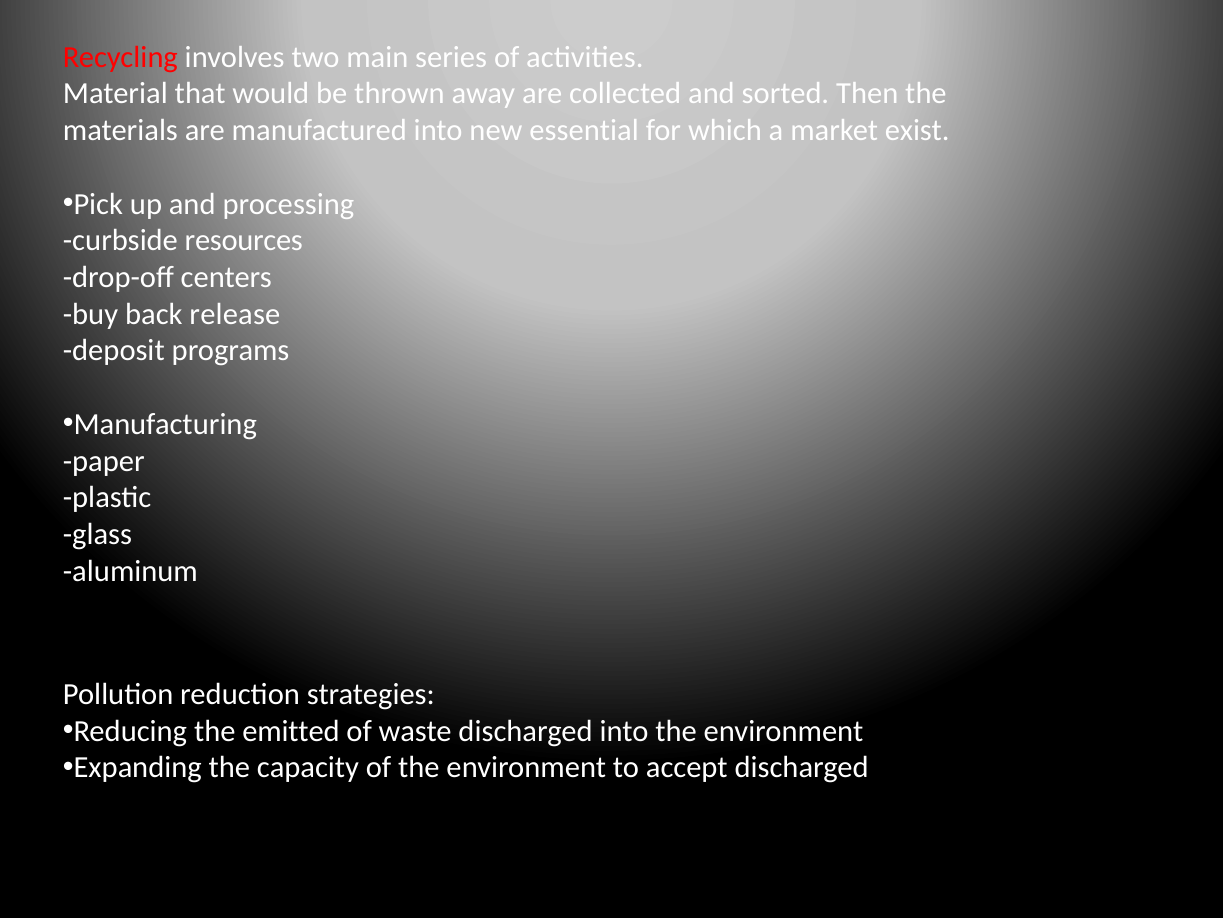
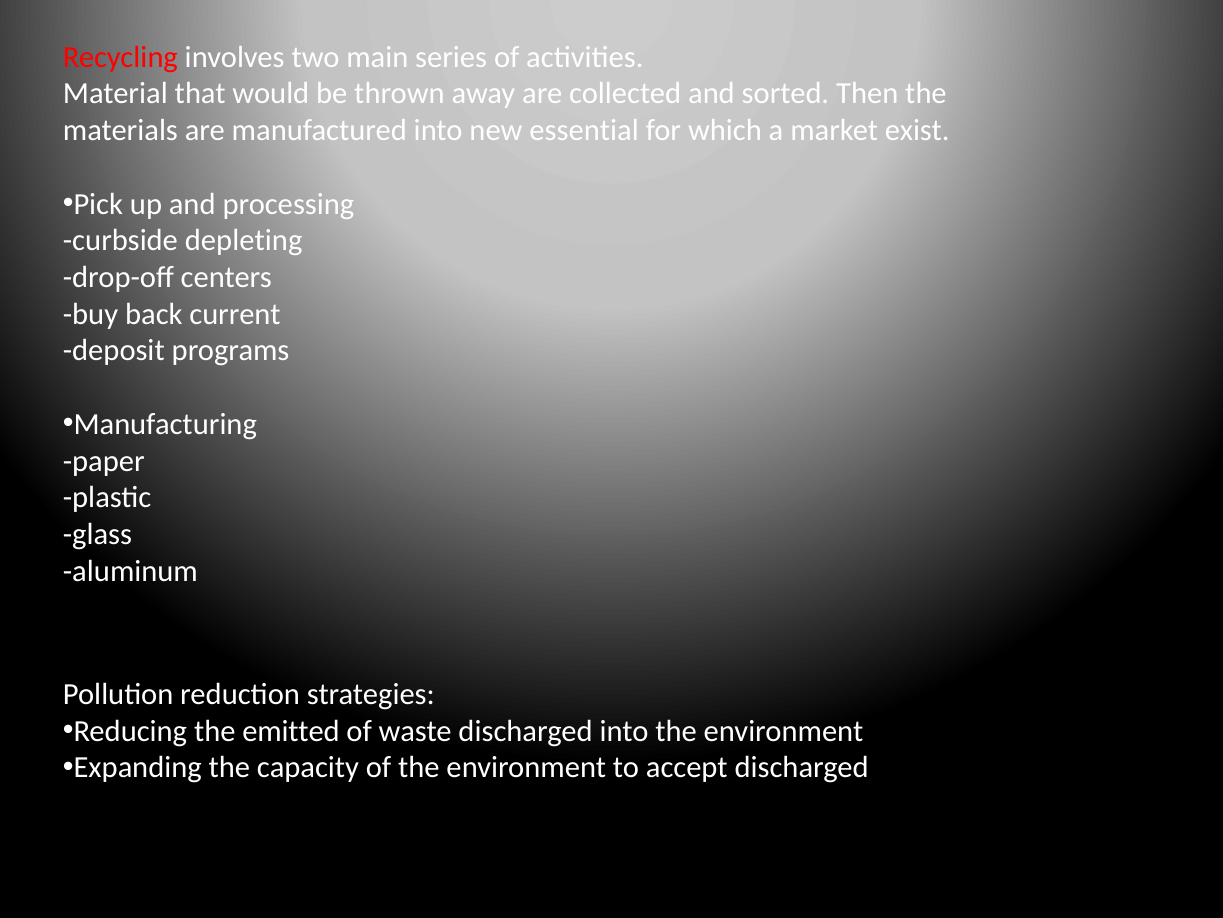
resources: resources -> depleting (244, 240)
release: release -> current (235, 314)
